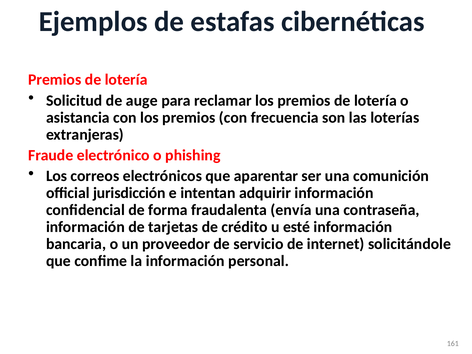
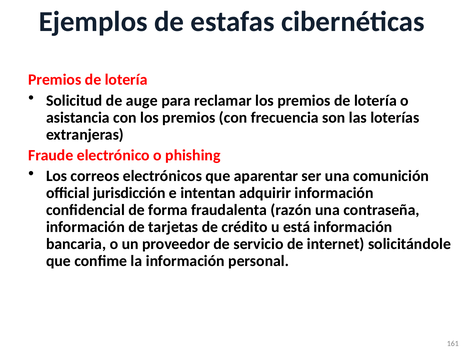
envía: envía -> razón (291, 210)
esté: esté -> está (297, 227)
